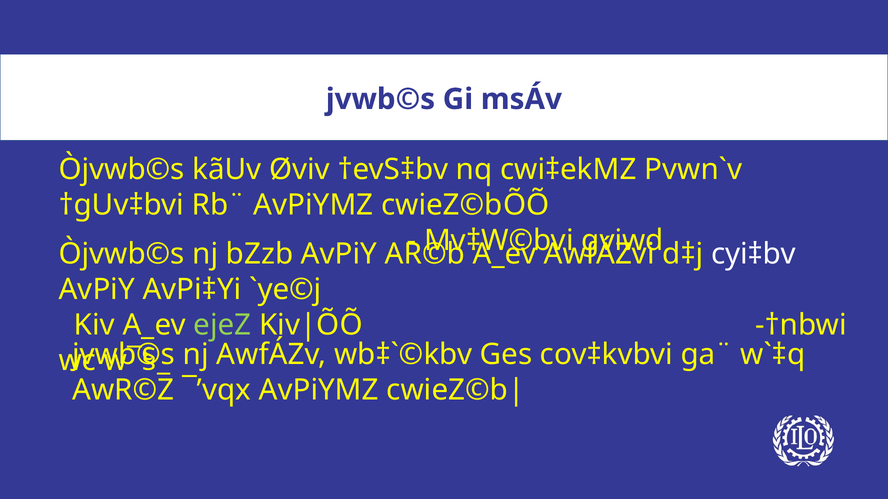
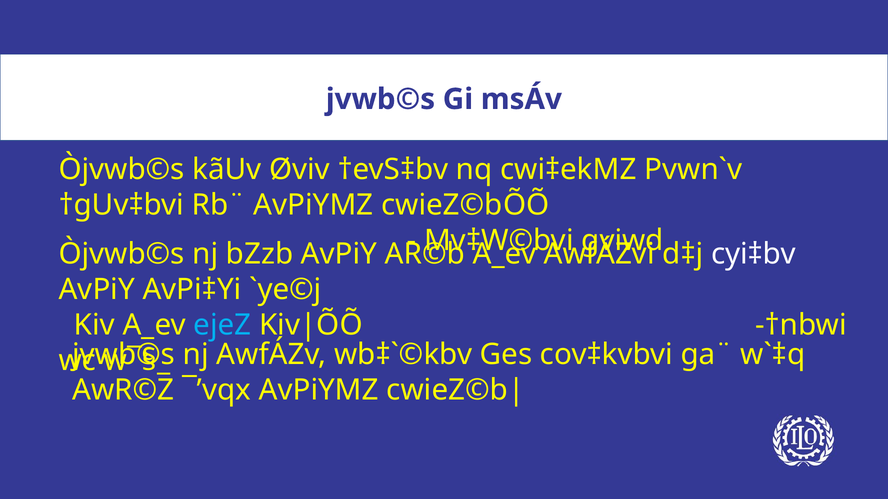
ejeZ colour: light green -> light blue (222, 325)
